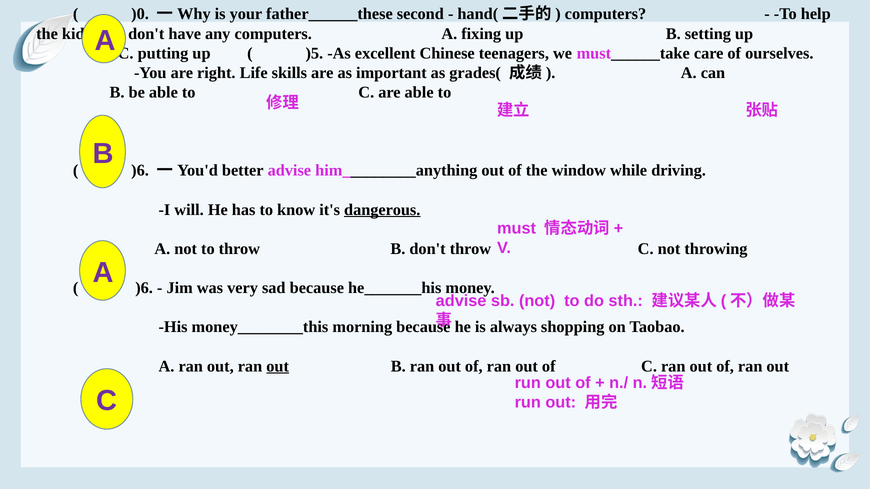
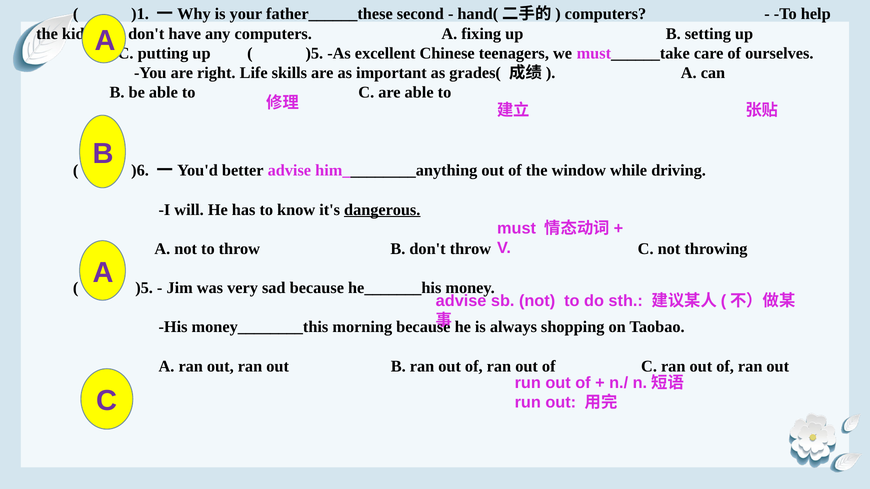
)0: )0 -> )1 (140, 14)
)6: )6 -> )5 (144, 288)
out underline: present -> none (278, 366)
